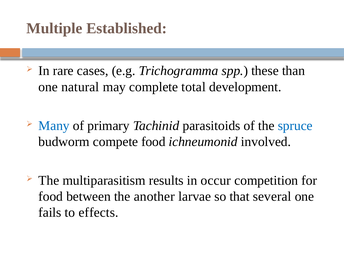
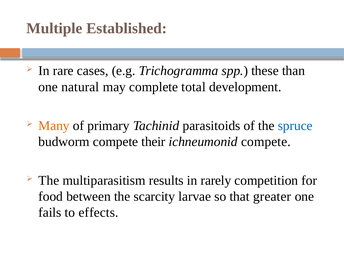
Many colour: blue -> orange (54, 126)
compete food: food -> their (153, 142)
ichneumonid involved: involved -> compete (266, 142)
occur: occur -> rarely (216, 180)
another: another -> scarcity (154, 196)
several: several -> greater (272, 196)
